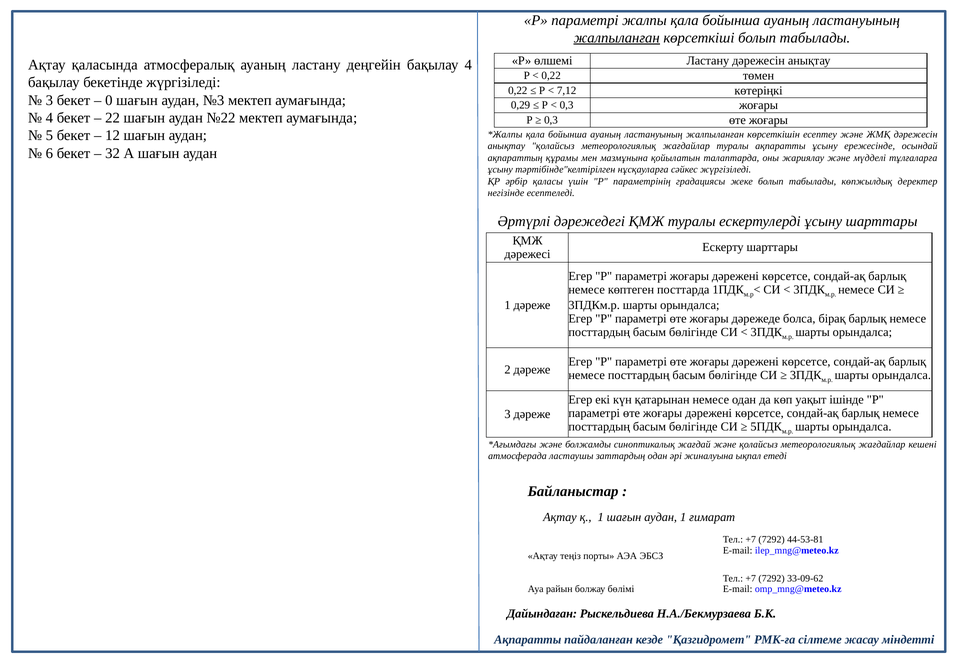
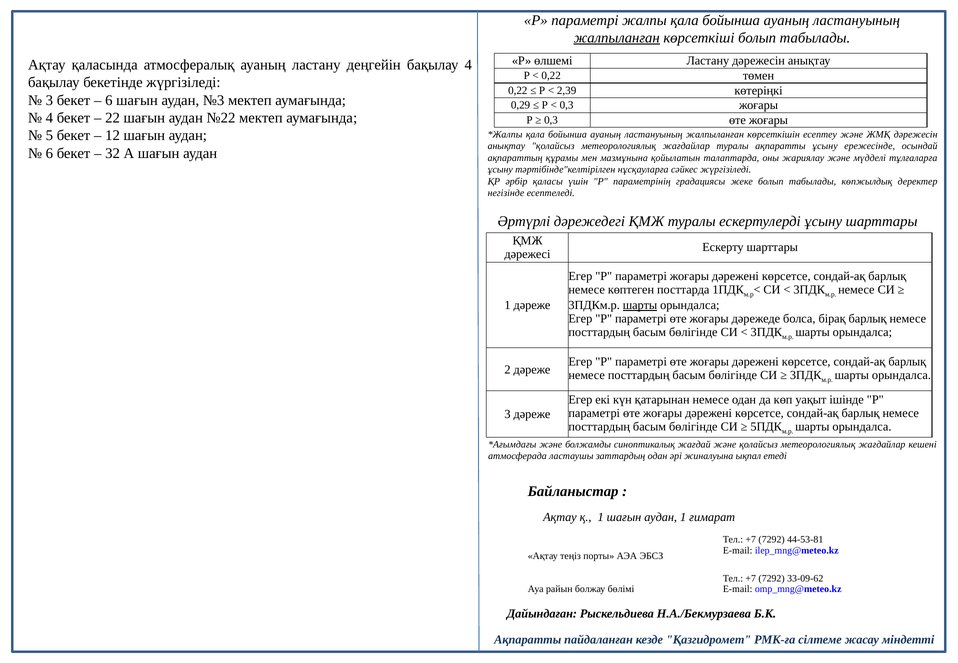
7,12: 7,12 -> 2,39 (567, 91)
0: 0 -> 6 (109, 100)
шарты underline: none -> present (640, 305)
